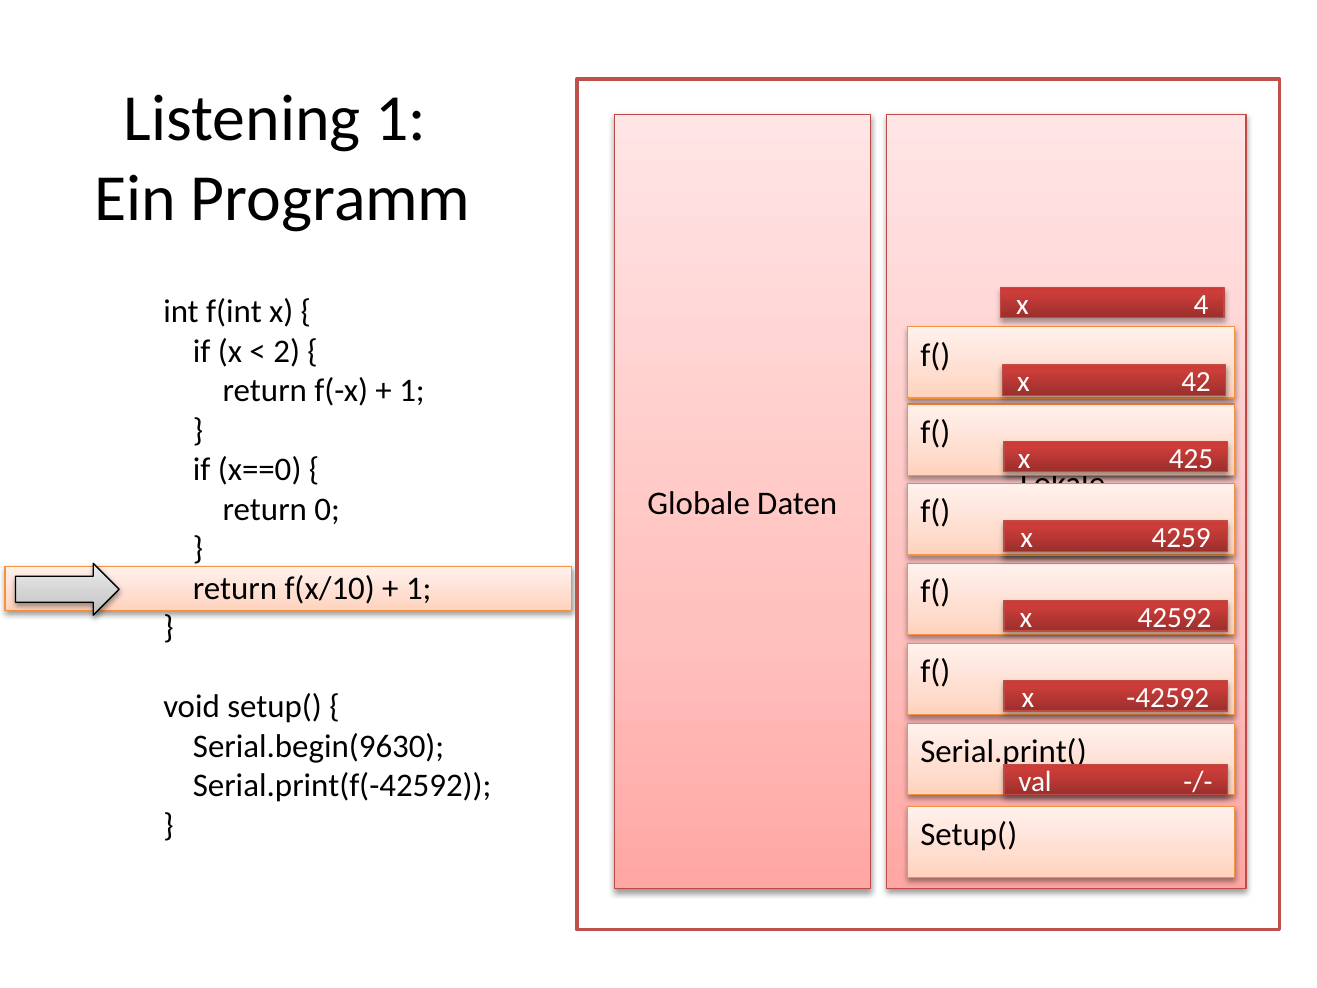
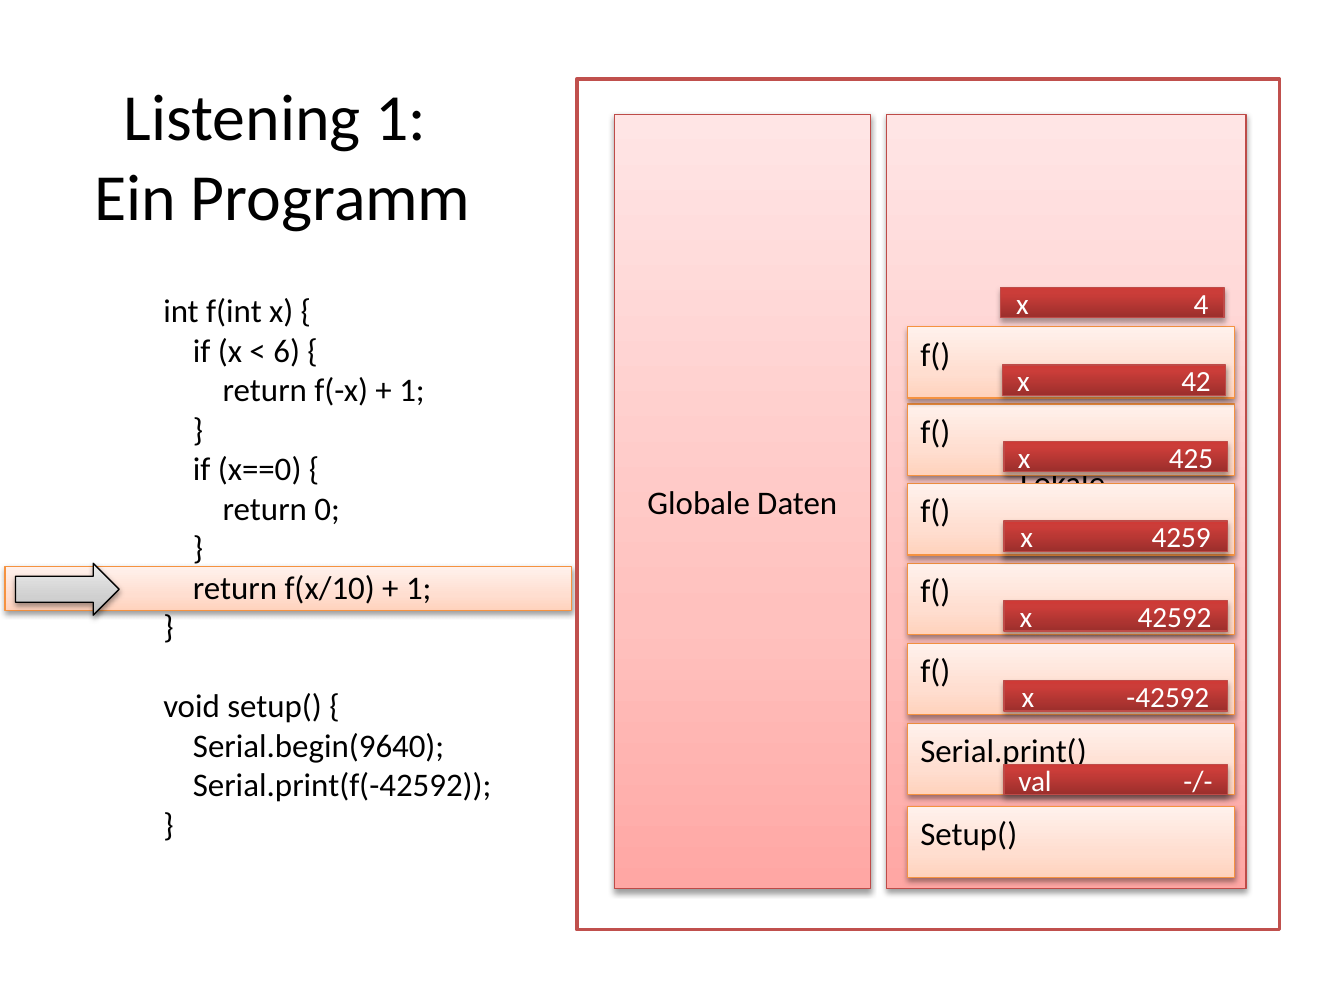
2: 2 -> 6 (287, 351)
Serial.begin(9630: Serial.begin(9630 -> Serial.begin(9640 (319, 746)
